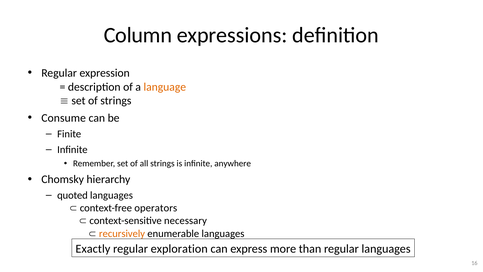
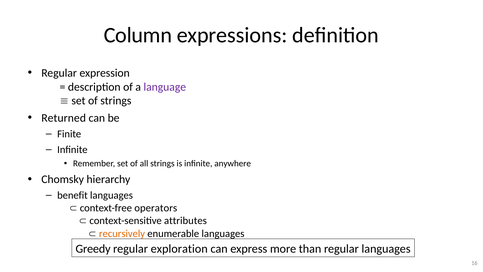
language colour: orange -> purple (165, 87)
Consume: Consume -> Returned (64, 118)
quoted: quoted -> benefit (72, 195)
necessary: necessary -> attributes (185, 221)
Exactly: Exactly -> Greedy (93, 248)
